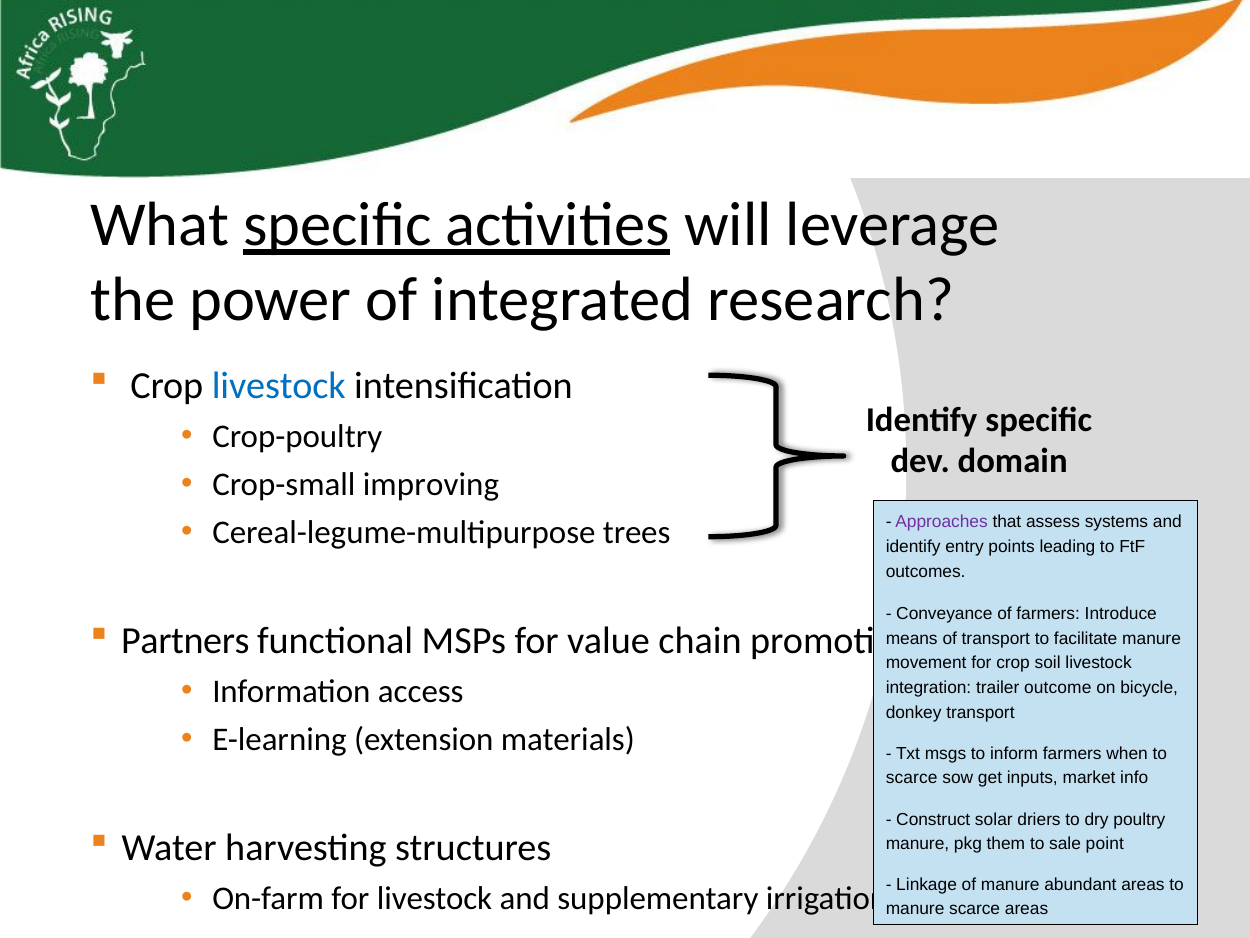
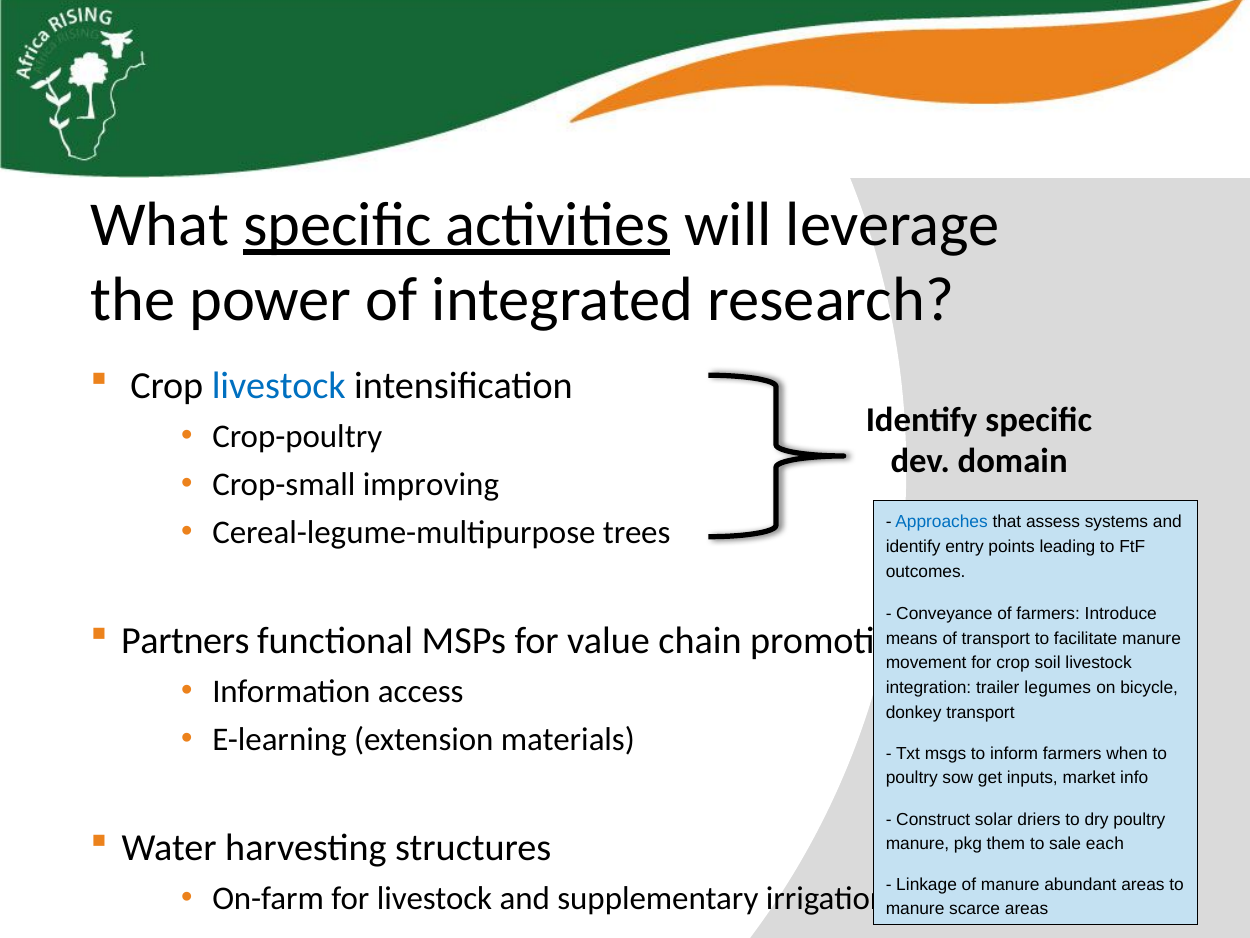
Approaches colour: purple -> blue (942, 522)
outcome: outcome -> legumes (1058, 688)
scarce: scarce -> poultry (912, 778)
point: point -> each (1105, 843)
